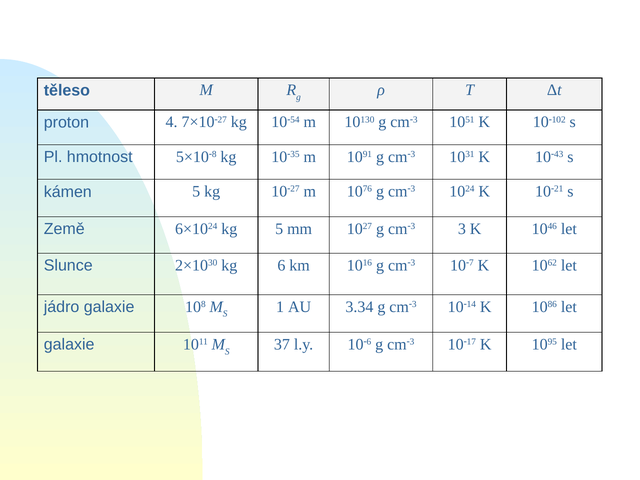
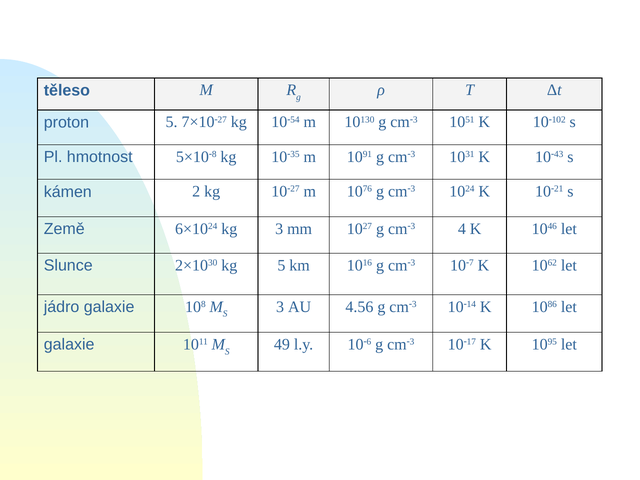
proton 4: 4 -> 5 (172, 122)
kámen 5: 5 -> 2 (196, 192)
kg 5: 5 -> 3 (279, 229)
3: 3 -> 4 (462, 229)
kg 6: 6 -> 5 (281, 265)
S 1: 1 -> 3 (280, 307)
3.34: 3.34 -> 4.56 (359, 307)
37: 37 -> 49 (282, 344)
